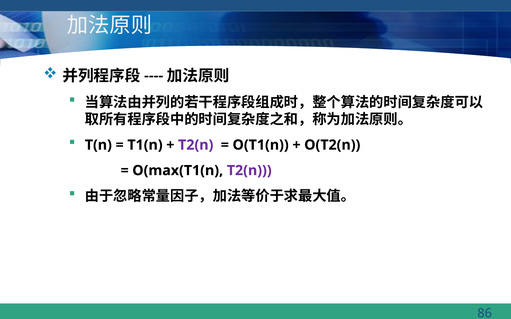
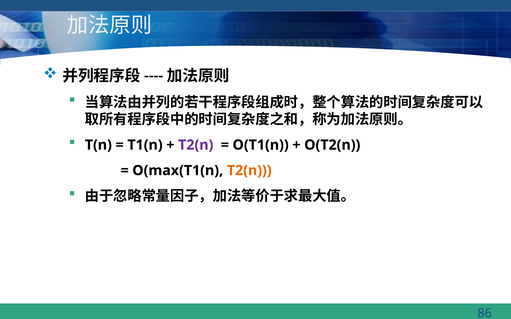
T2(n colour: purple -> orange (249, 171)
